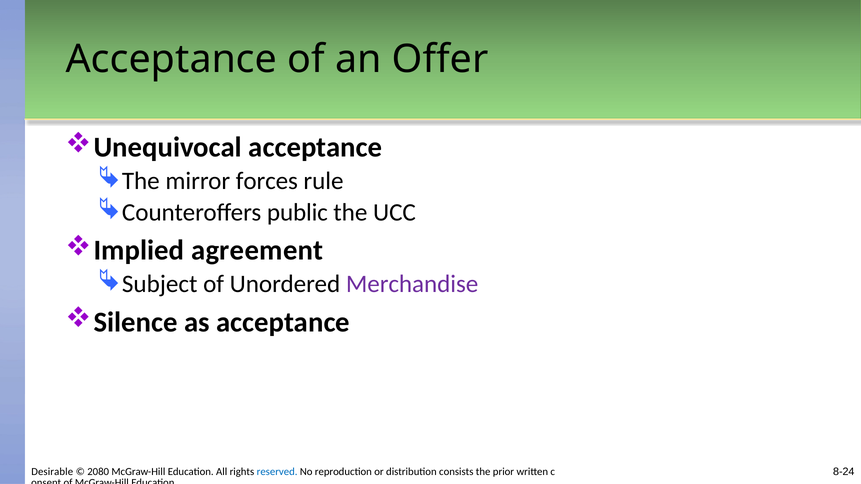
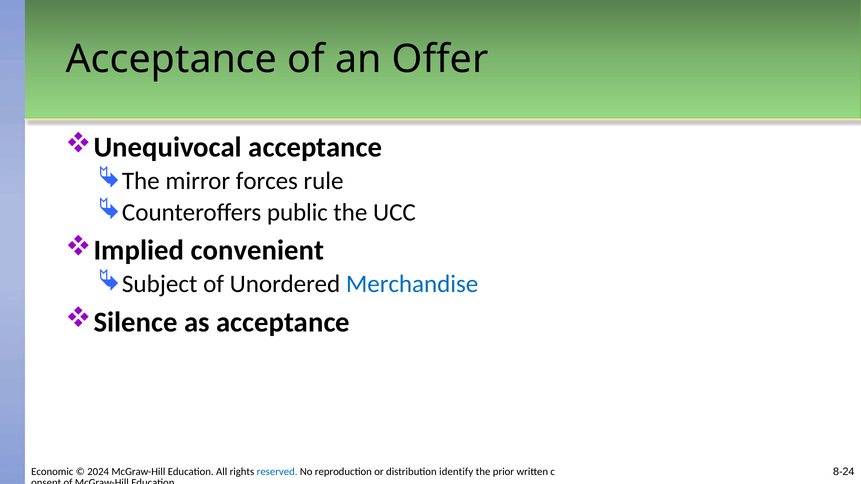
agreement: agreement -> convenient (257, 251)
Merchandise colour: purple -> blue (412, 284)
Desirable: Desirable -> Economic (52, 472)
2080: 2080 -> 2024 (98, 472)
consists: consists -> identify (456, 472)
